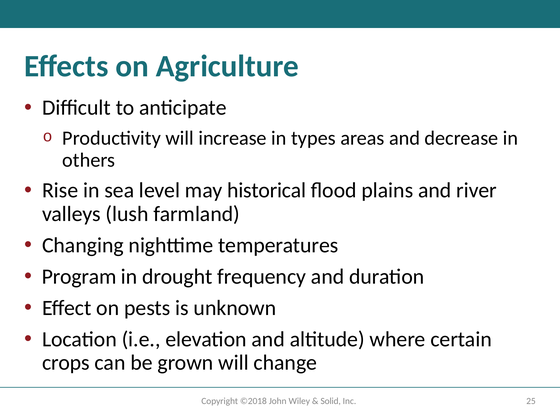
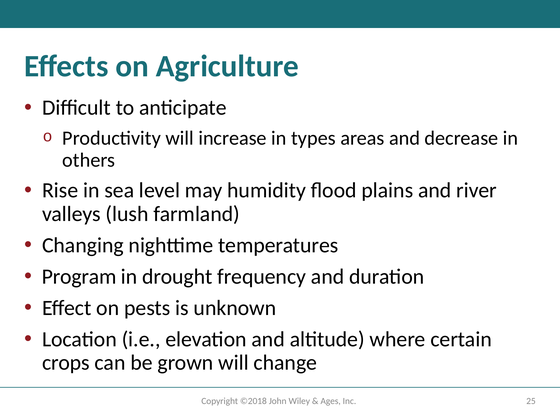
historical: historical -> humidity (267, 190)
Solid: Solid -> Ages (331, 401)
